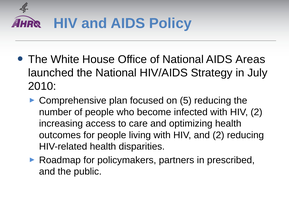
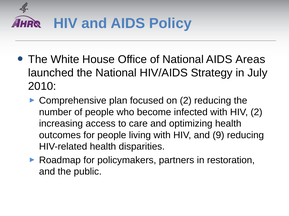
on 5: 5 -> 2 (186, 101)
and 2: 2 -> 9 (218, 136)
prescribed: prescribed -> restoration (231, 161)
